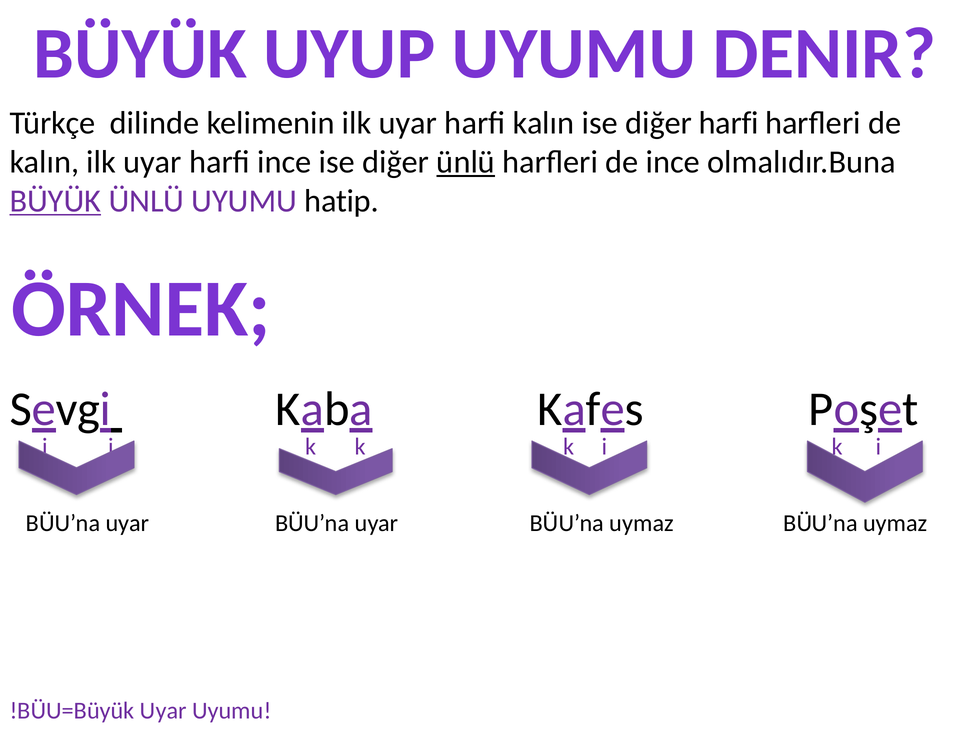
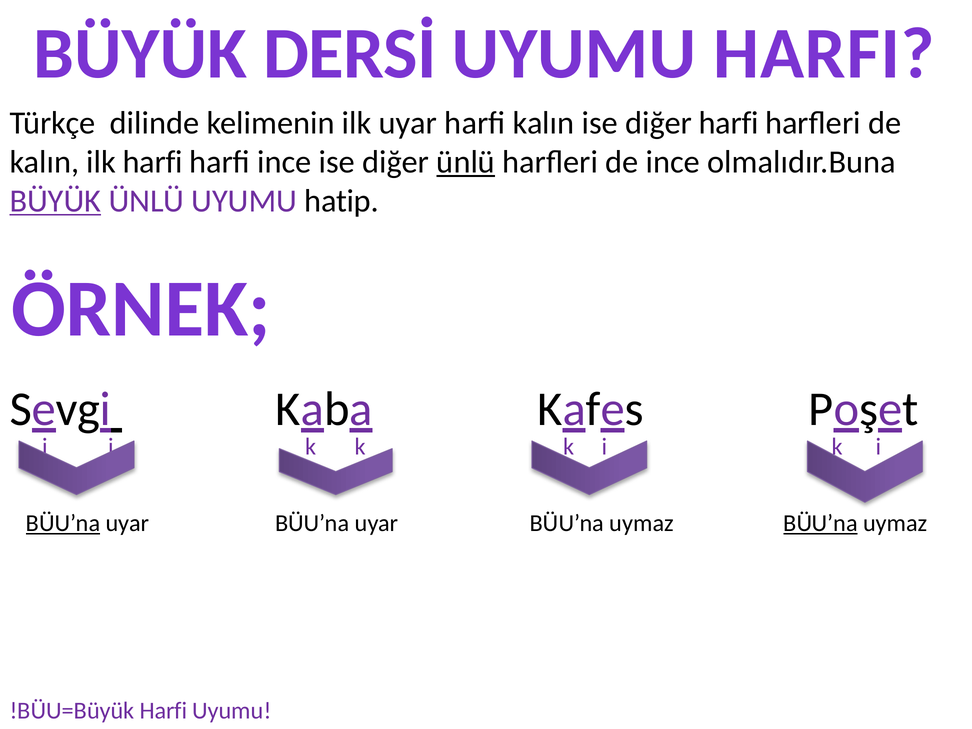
UYUP: UYUP -> DERSİ (350, 54)
UYUMU DENIR: DENIR -> HARFI (824, 54)
kalın ilk uyar: uyar -> harfi (153, 162)
BÜU’na underline: none -> present (63, 523)
BÜU’na underline: none -> present (821, 523)
!BÜU=Büyük Uyar: Uyar -> Harfi (163, 711)
